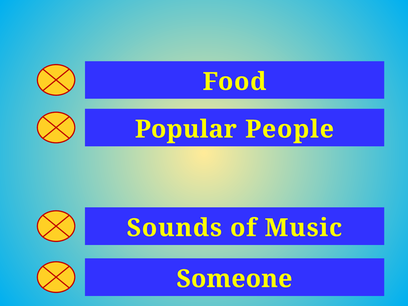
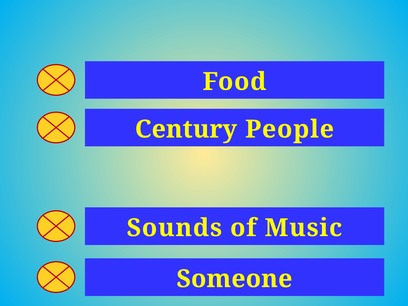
Popular: Popular -> Century (186, 129)
